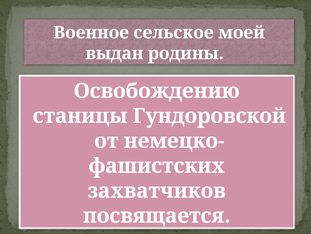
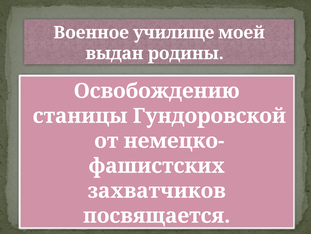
сельское: сельское -> училище (174, 33)
